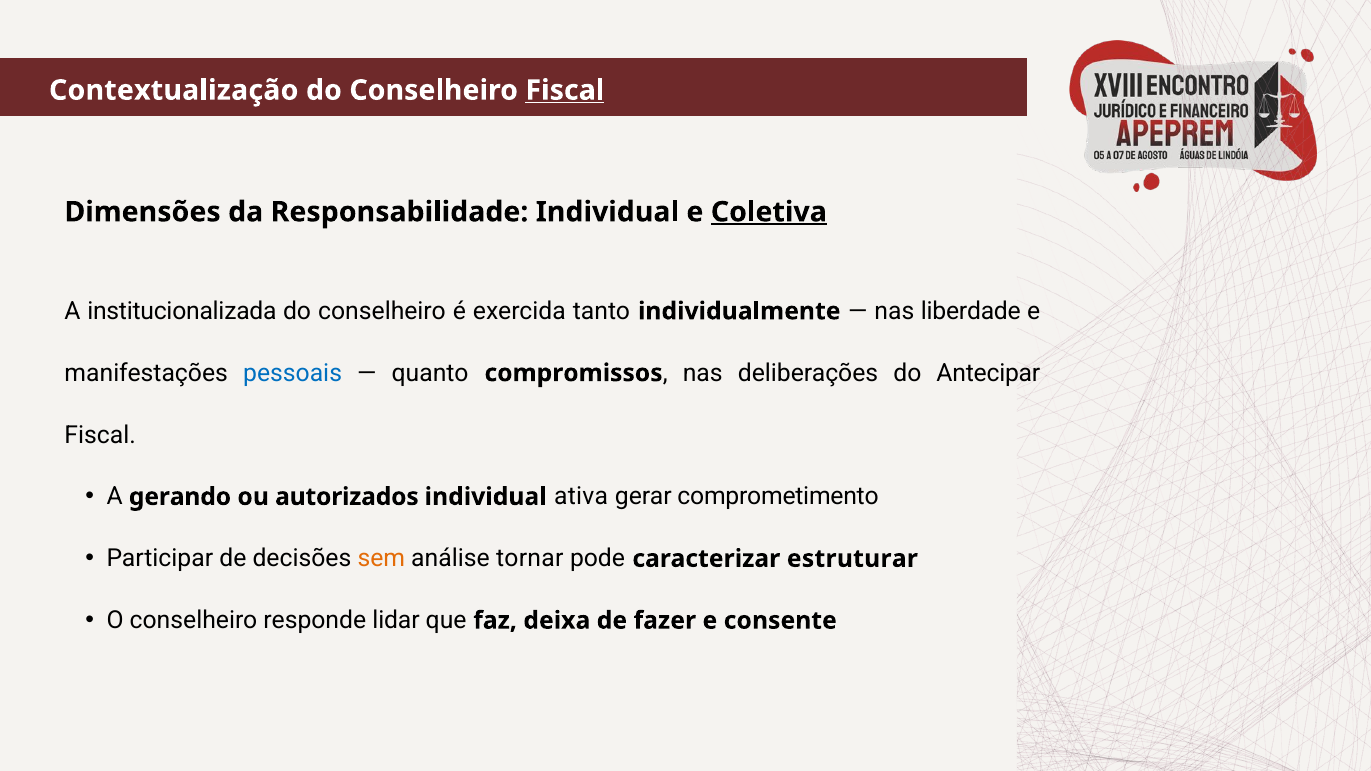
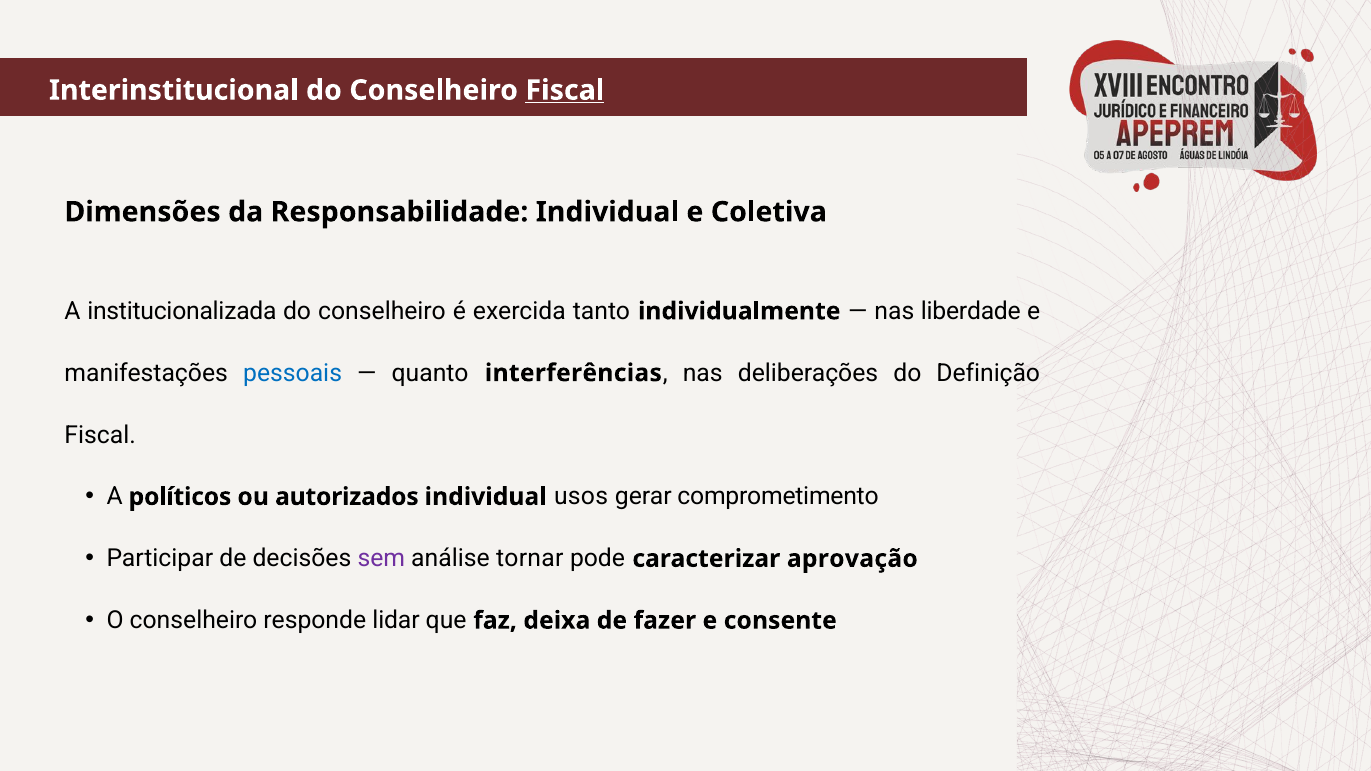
Contextualização: Contextualização -> Interinstitucional (174, 90)
Coletiva underline: present -> none (769, 212)
compromissos: compromissos -> interferências (573, 373)
Antecipar: Antecipar -> Definição (988, 373)
gerando: gerando -> políticos (180, 497)
ativa: ativa -> usos (581, 497)
sem colour: orange -> purple (381, 559)
estruturar: estruturar -> aprovação (852, 559)
